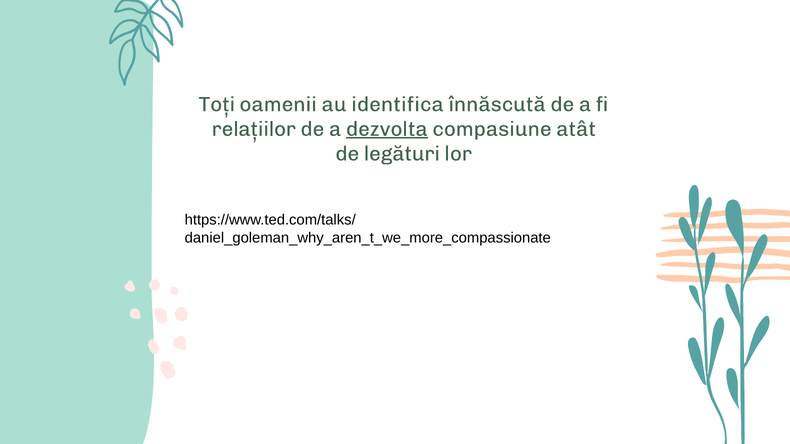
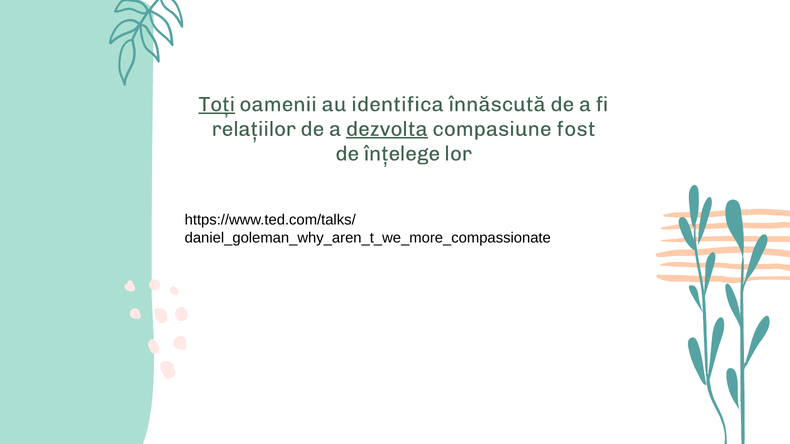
Toți underline: none -> present (217, 104)
atât: atât -> fost (576, 129)
legături: legături -> înțelege (402, 154)
